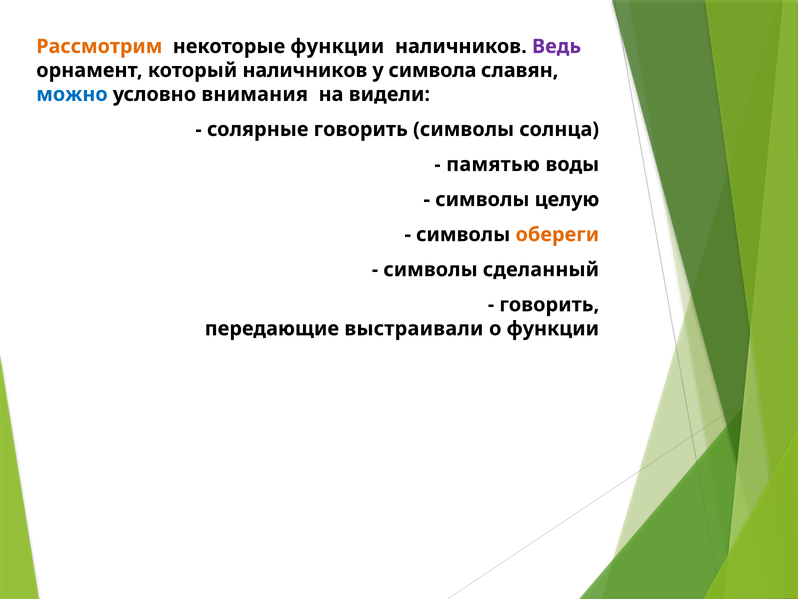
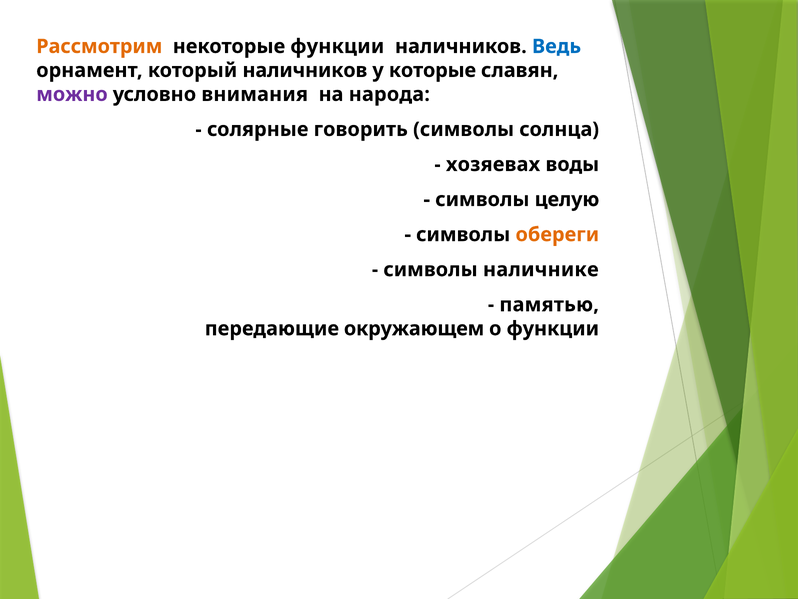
Ведь colour: purple -> blue (557, 46)
символа: символа -> которые (432, 70)
можно colour: blue -> purple (72, 94)
видели: видели -> народа (389, 94)
памятью: памятью -> хозяевах (493, 164)
сделанный: сделанный -> наличнике (541, 269)
говорить: говорить -> памятью (549, 304)
выстраивали: выстраивали -> окружающем (414, 328)
